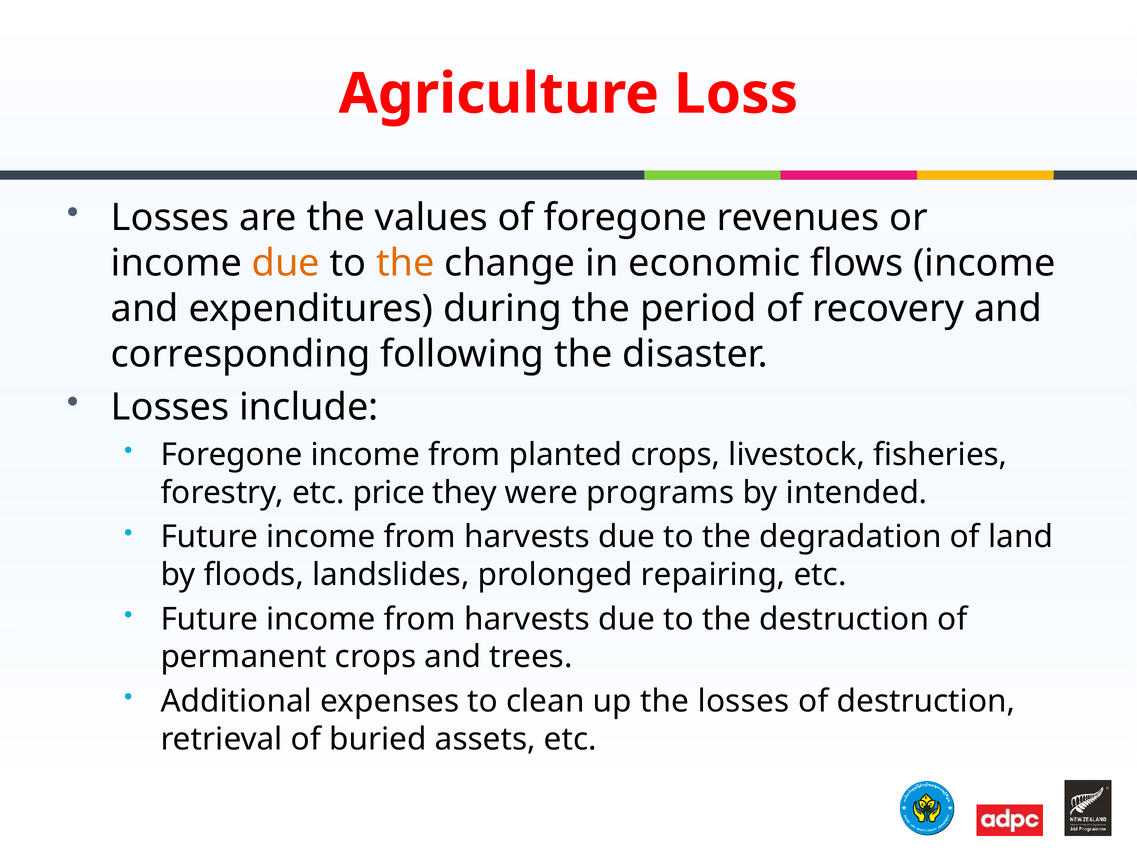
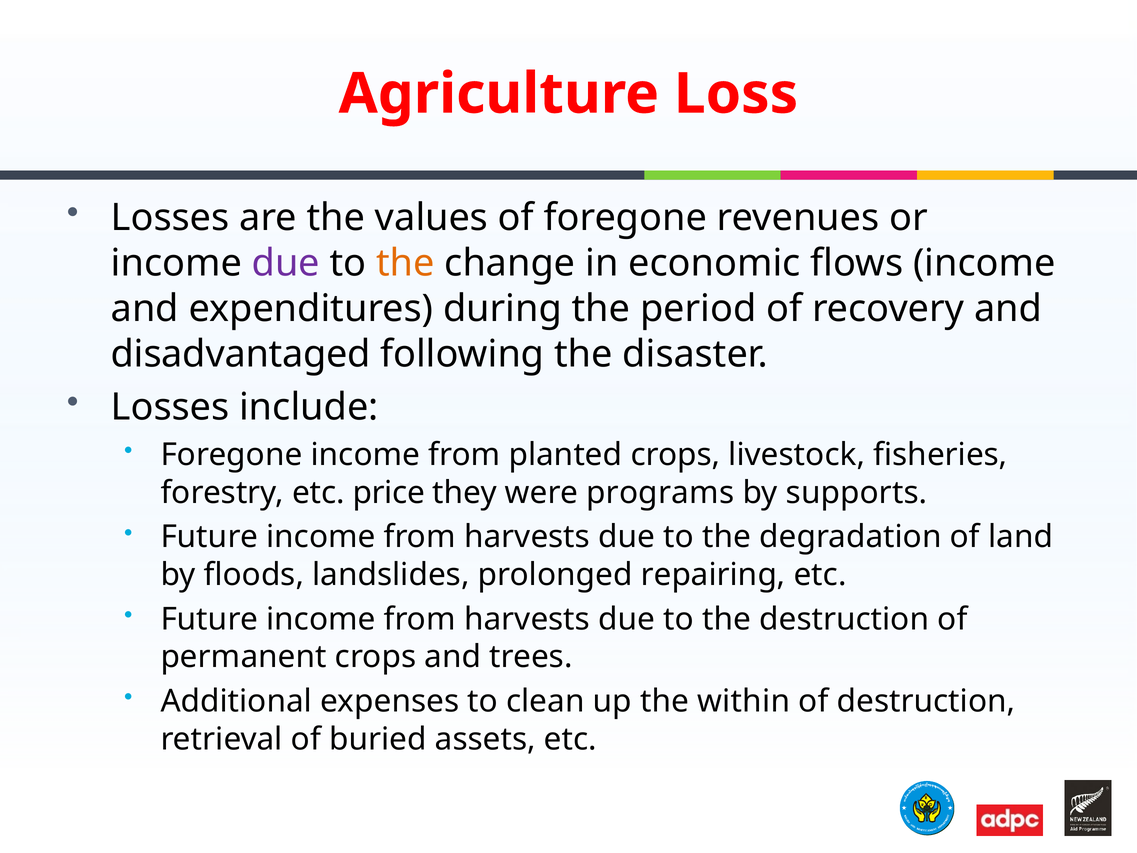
due colour: orange -> purple (286, 263)
corresponding: corresponding -> disadvantaged (241, 354)
intended: intended -> supports (857, 493)
the losses: losses -> within (744, 701)
